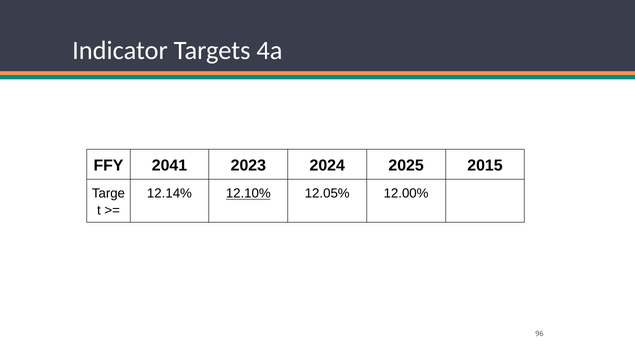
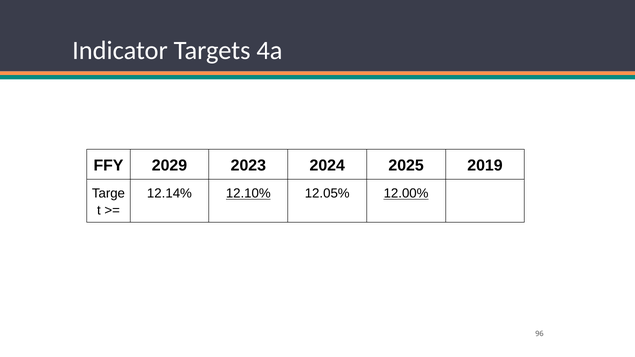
2041: 2041 -> 2029 (169, 166)
2015: 2015 -> 2019 (485, 166)
12.00% underline: none -> present (406, 194)
